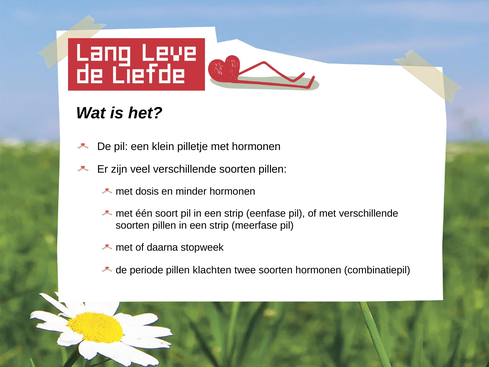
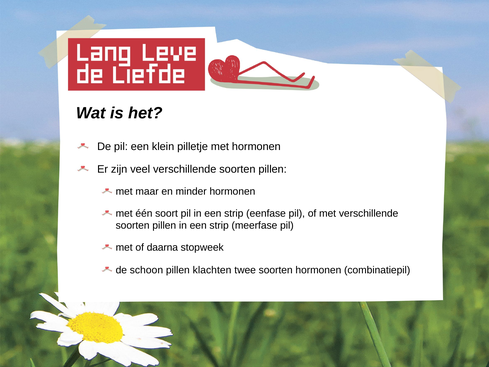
dosis: dosis -> maar (147, 191)
periode: periode -> schoon (146, 270)
